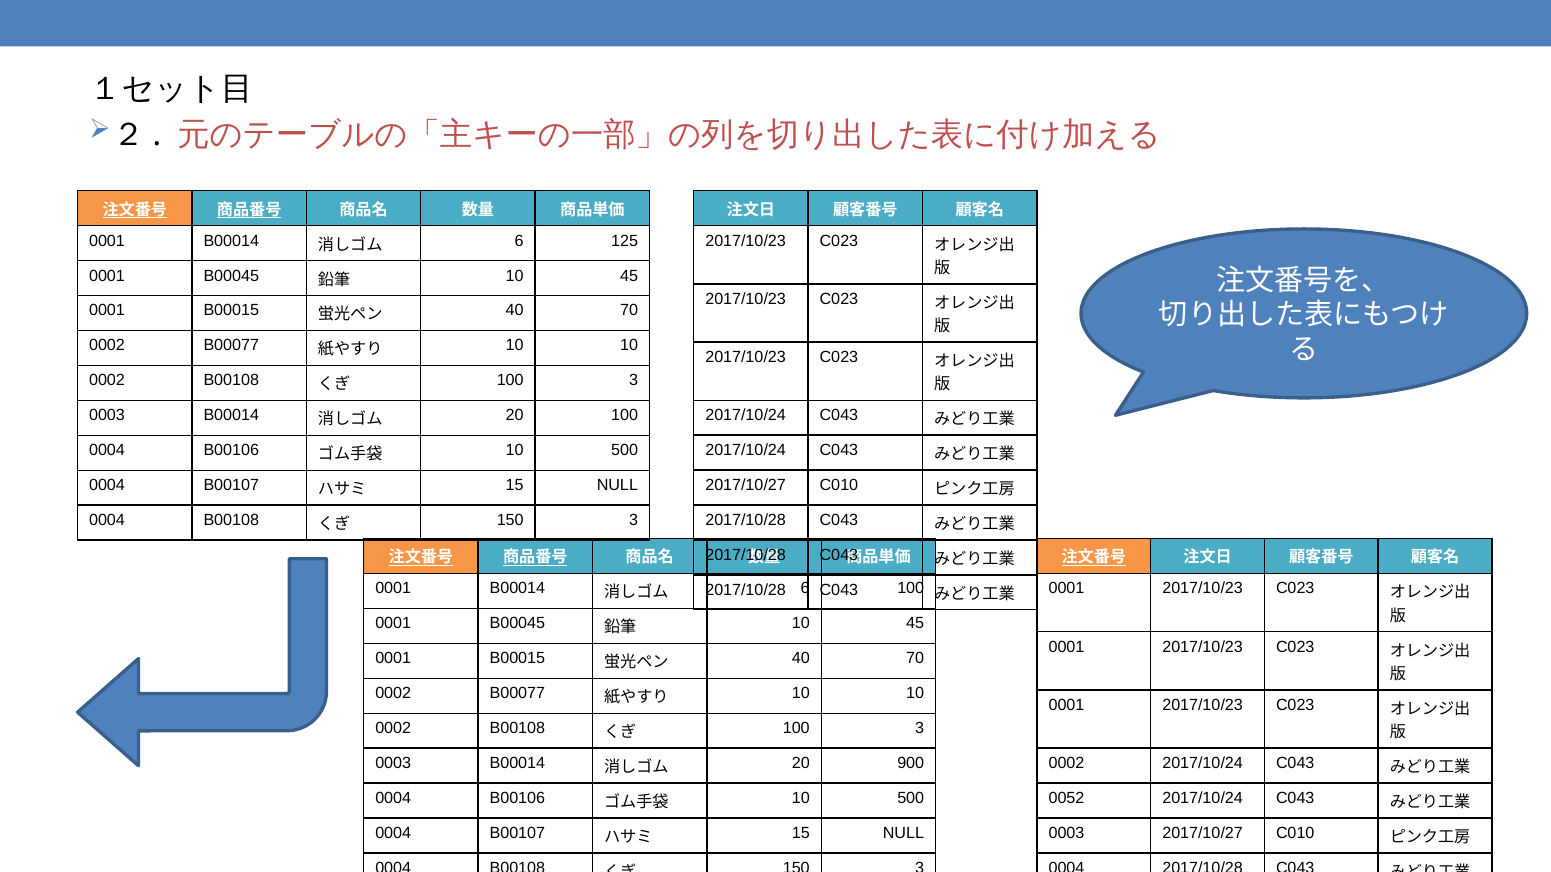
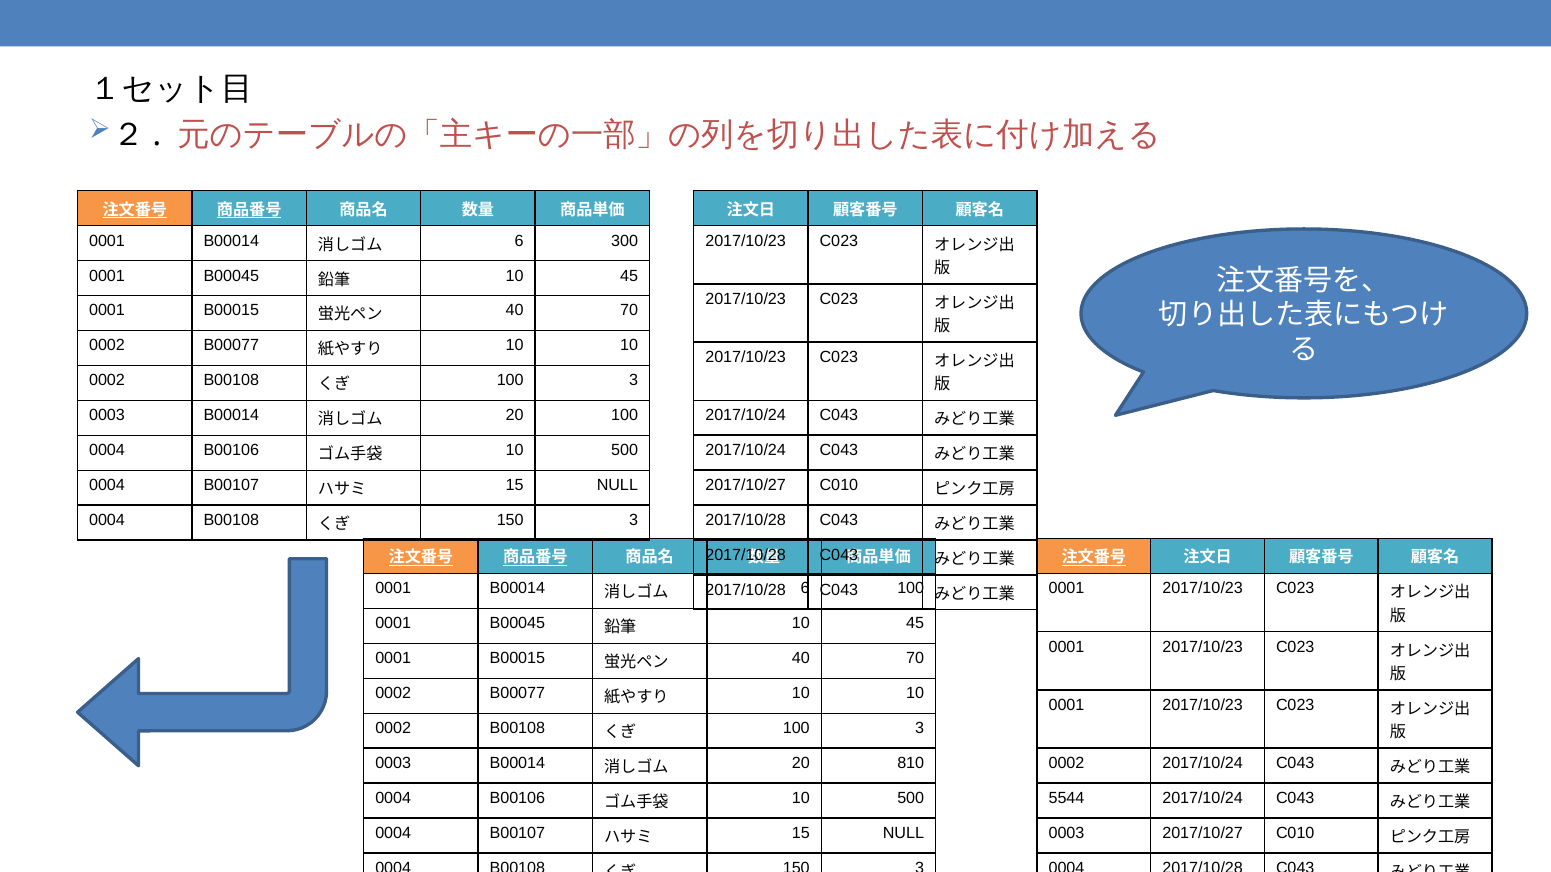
125: 125 -> 300 (625, 241)
900: 900 -> 810 (911, 764)
0052: 0052 -> 5544 (1067, 798)
